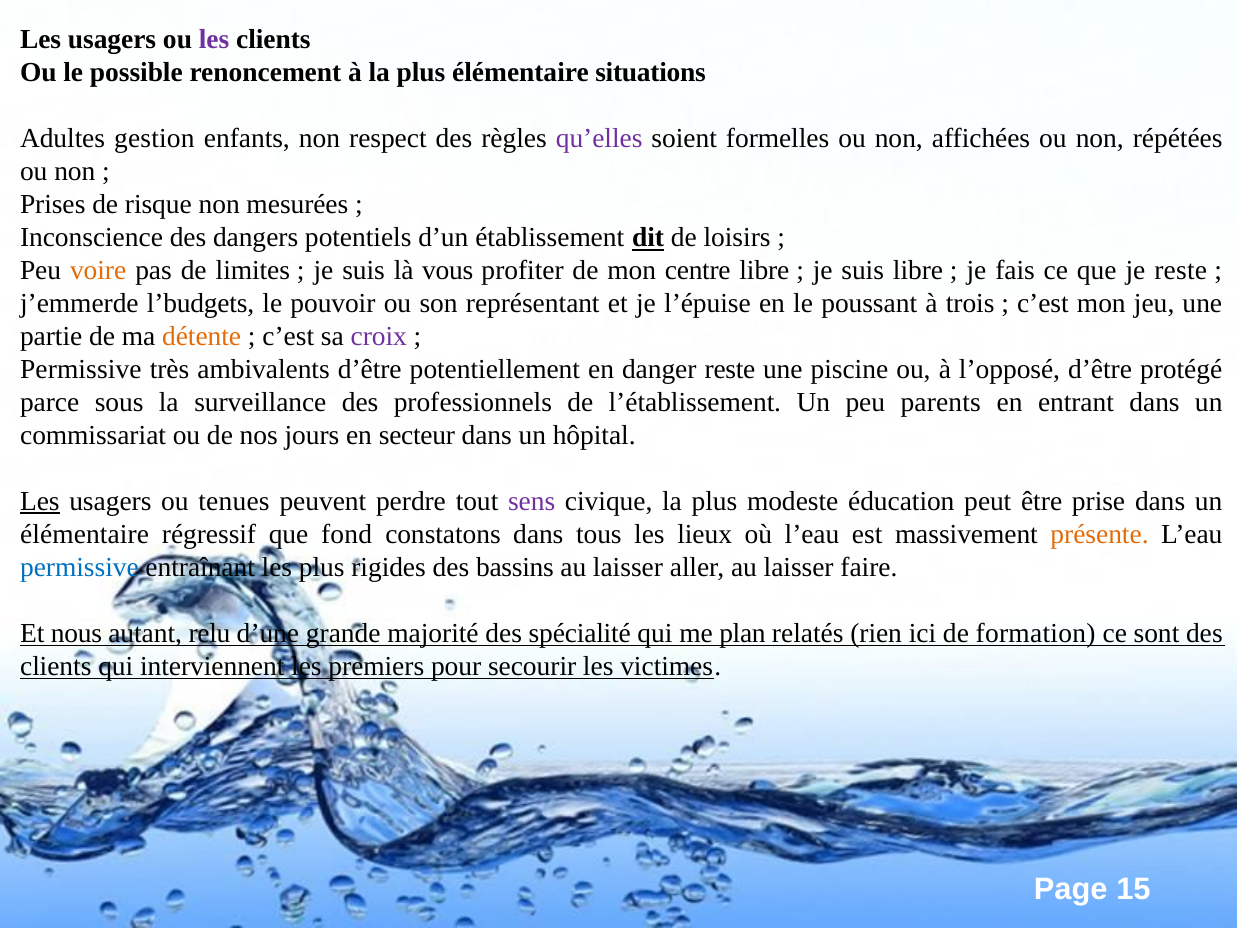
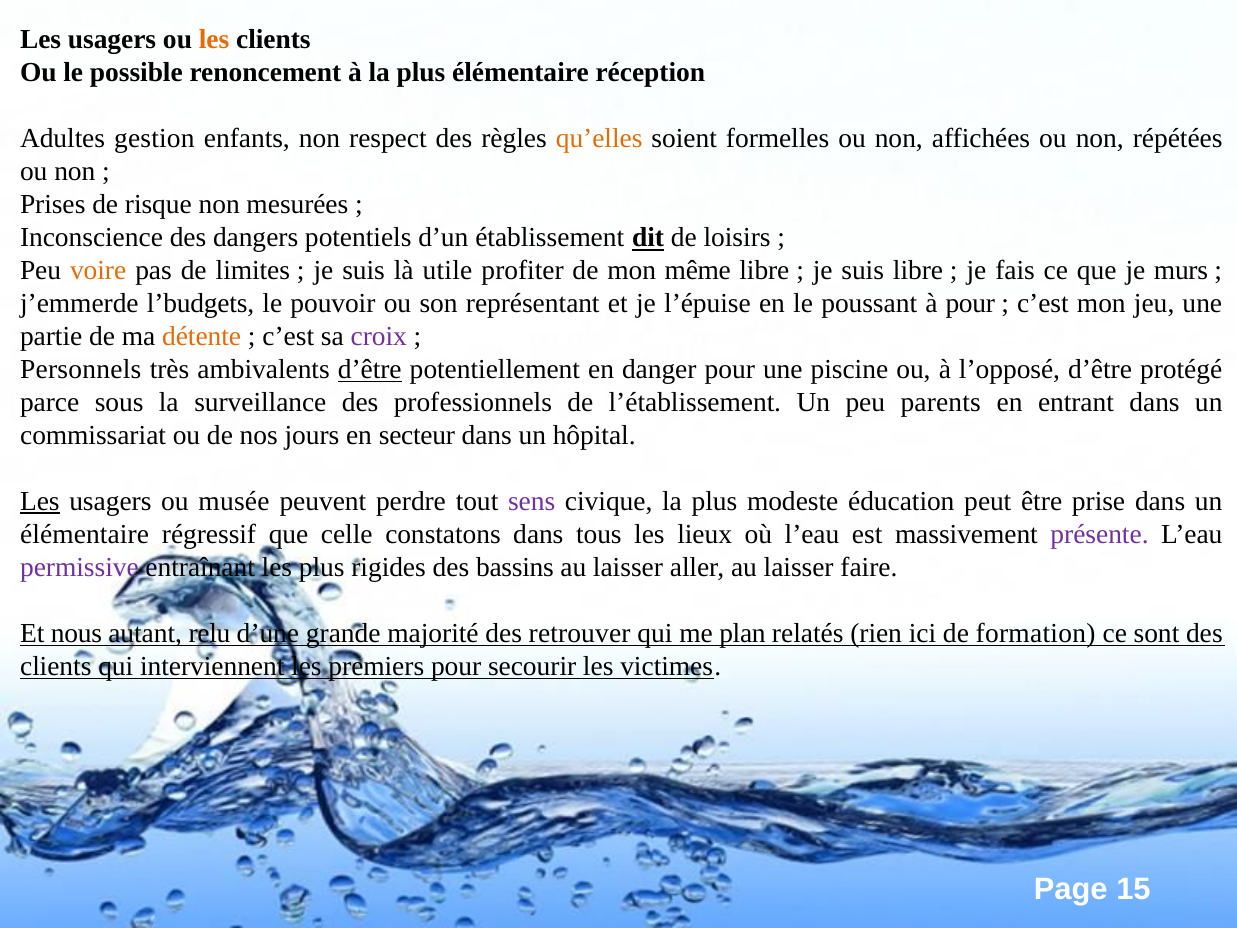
les colour: purple -> orange (214, 40)
situations: situations -> réception (650, 73)
qu’elles colour: purple -> orange (599, 139)
vous: vous -> utile (447, 271)
centre: centre -> même (698, 271)
je reste: reste -> murs (1181, 271)
à trois: trois -> pour (970, 303)
Permissive: Permissive -> Personnels (81, 369)
d’être underline: none -> present (370, 369)
danger reste: reste -> pour (730, 369)
tenues: tenues -> musée (234, 501)
fond: fond -> celle (347, 534)
présente colour: orange -> purple (1100, 534)
permissive colour: blue -> purple (79, 567)
spécialité: spécialité -> retrouver (580, 633)
